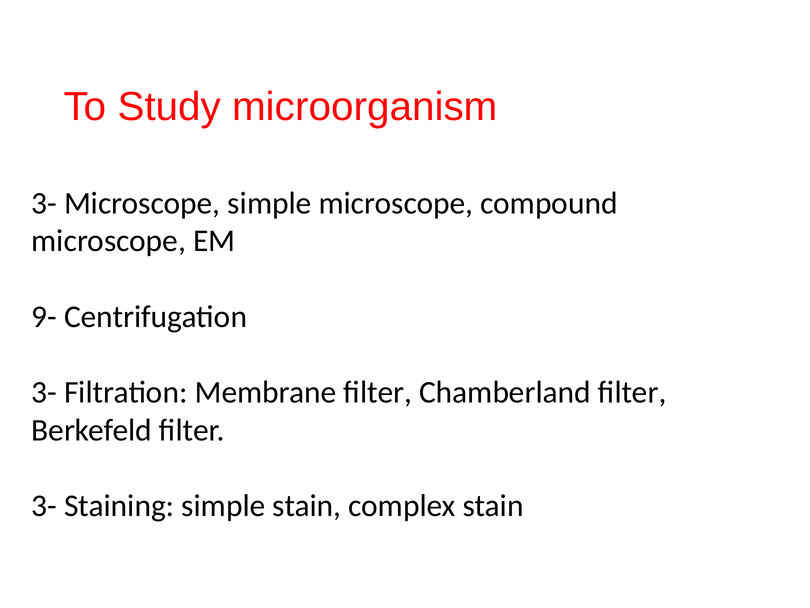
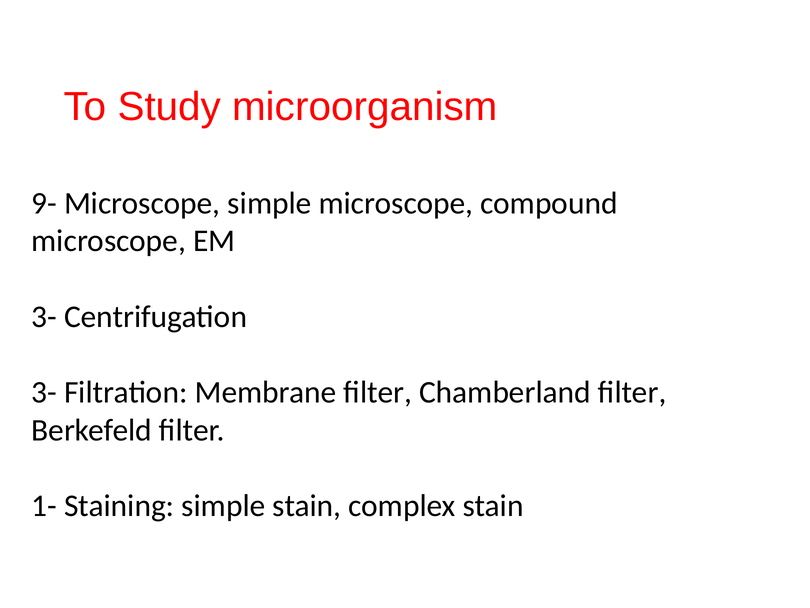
3-: 3- -> 9- (44, 203)
9-: 9- -> 3- (44, 316)
3-: 3- -> 1- (44, 506)
